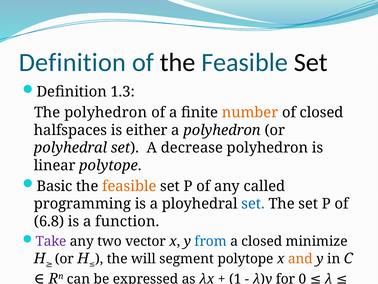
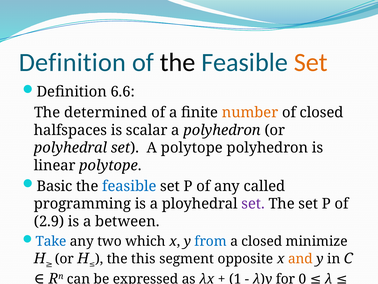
Set colour: black -> orange (311, 62)
1.3: 1.3 -> 6.6 (123, 92)
The polyhedron: polyhedron -> determined (106, 112)
either: either -> scalar (147, 130)
A decrease: decrease -> polytope (192, 148)
feasible colour: orange -> blue (129, 186)
set colour: blue -> purple (253, 204)
6.8: 6.8 -> 2.9 (49, 221)
function: function -> between (127, 221)
Take colour: purple -> blue (51, 241)
vector: vector -> which (145, 241)
will: will -> this (143, 258)
segment polytope: polytope -> opposite (245, 258)
